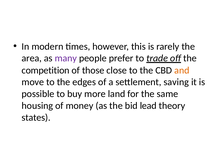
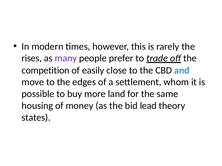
area: area -> rises (32, 58)
those: those -> easily (93, 70)
and colour: orange -> blue (182, 70)
saving: saving -> whom (176, 82)
